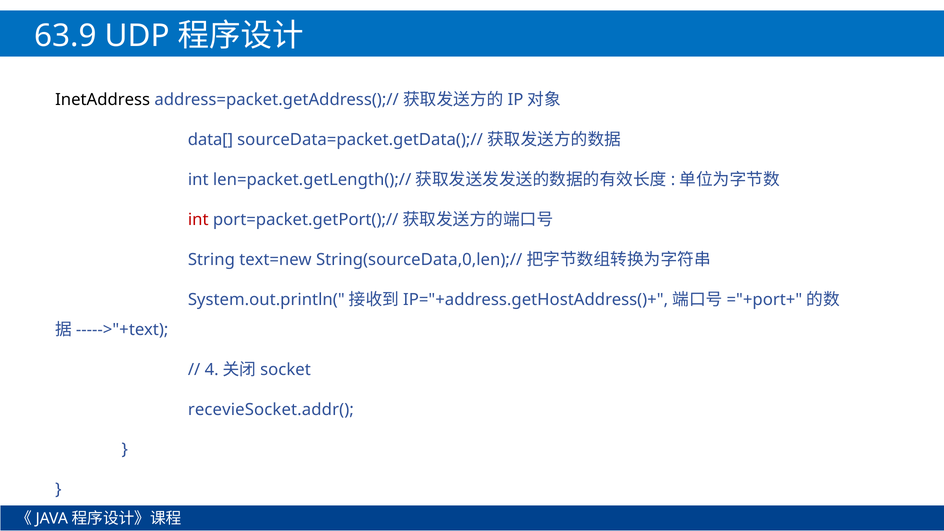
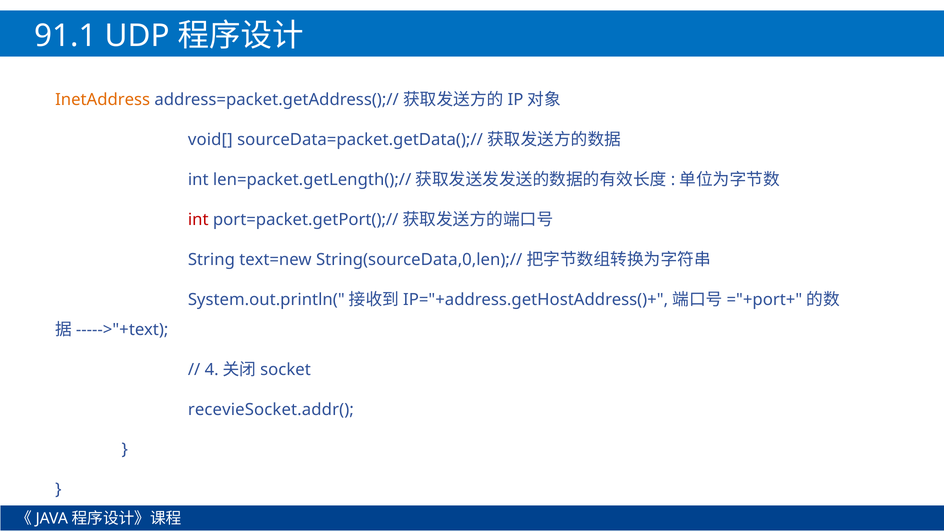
63.9: 63.9 -> 91.1 (66, 36)
InetAddress colour: black -> orange (103, 100)
data[: data[ -> void[ (210, 140)
